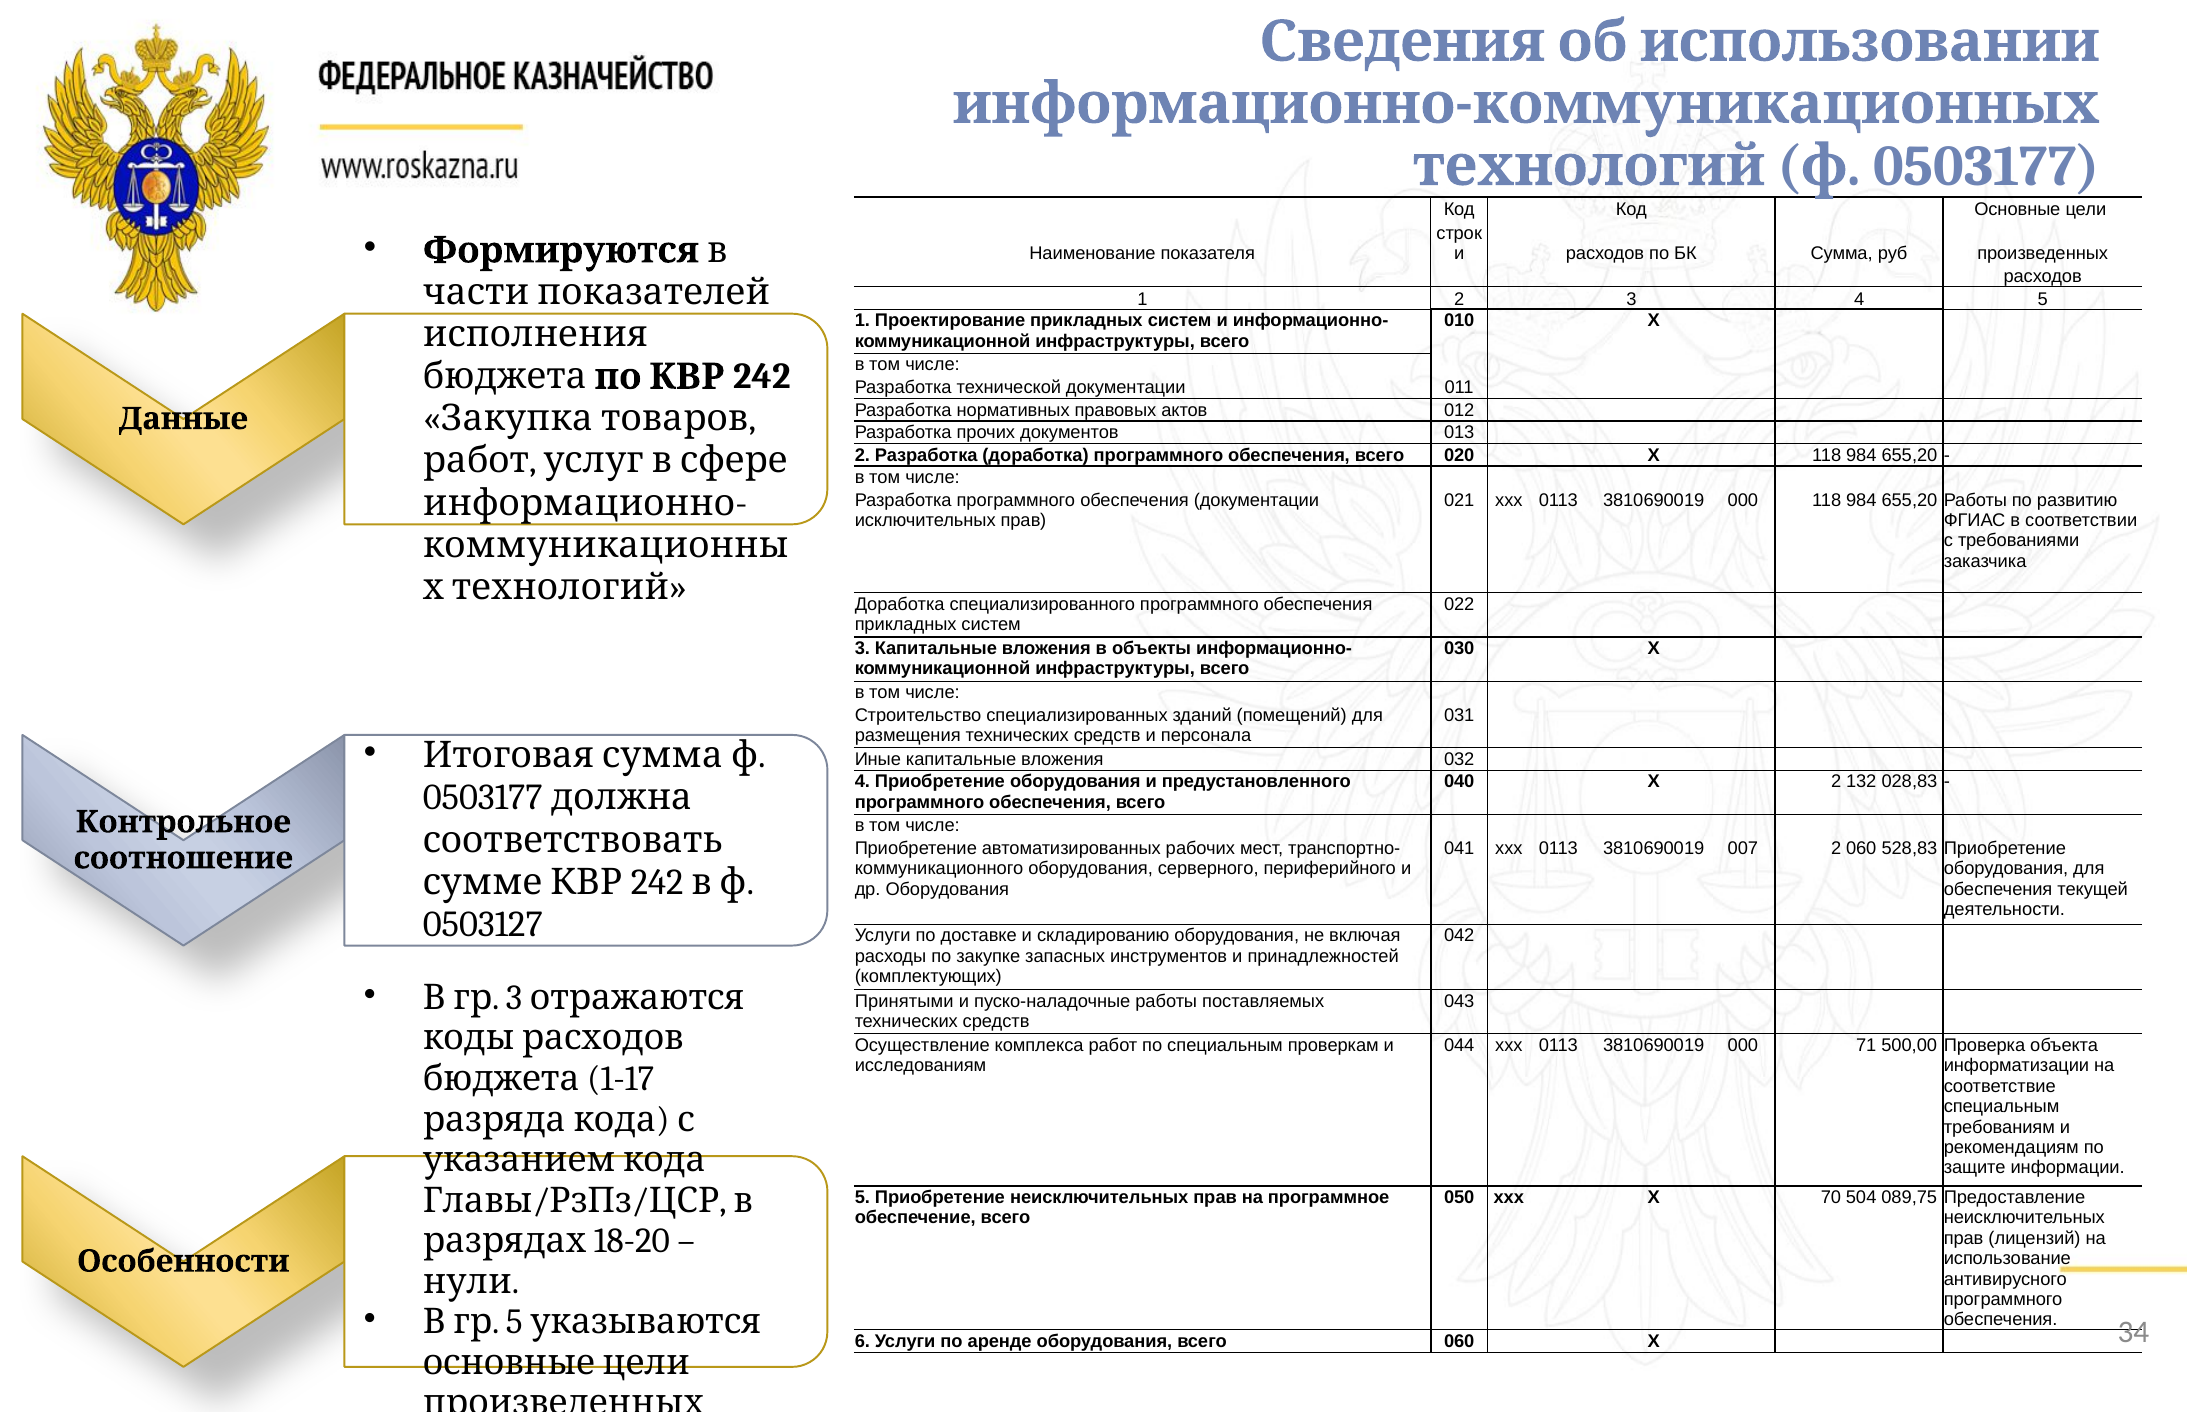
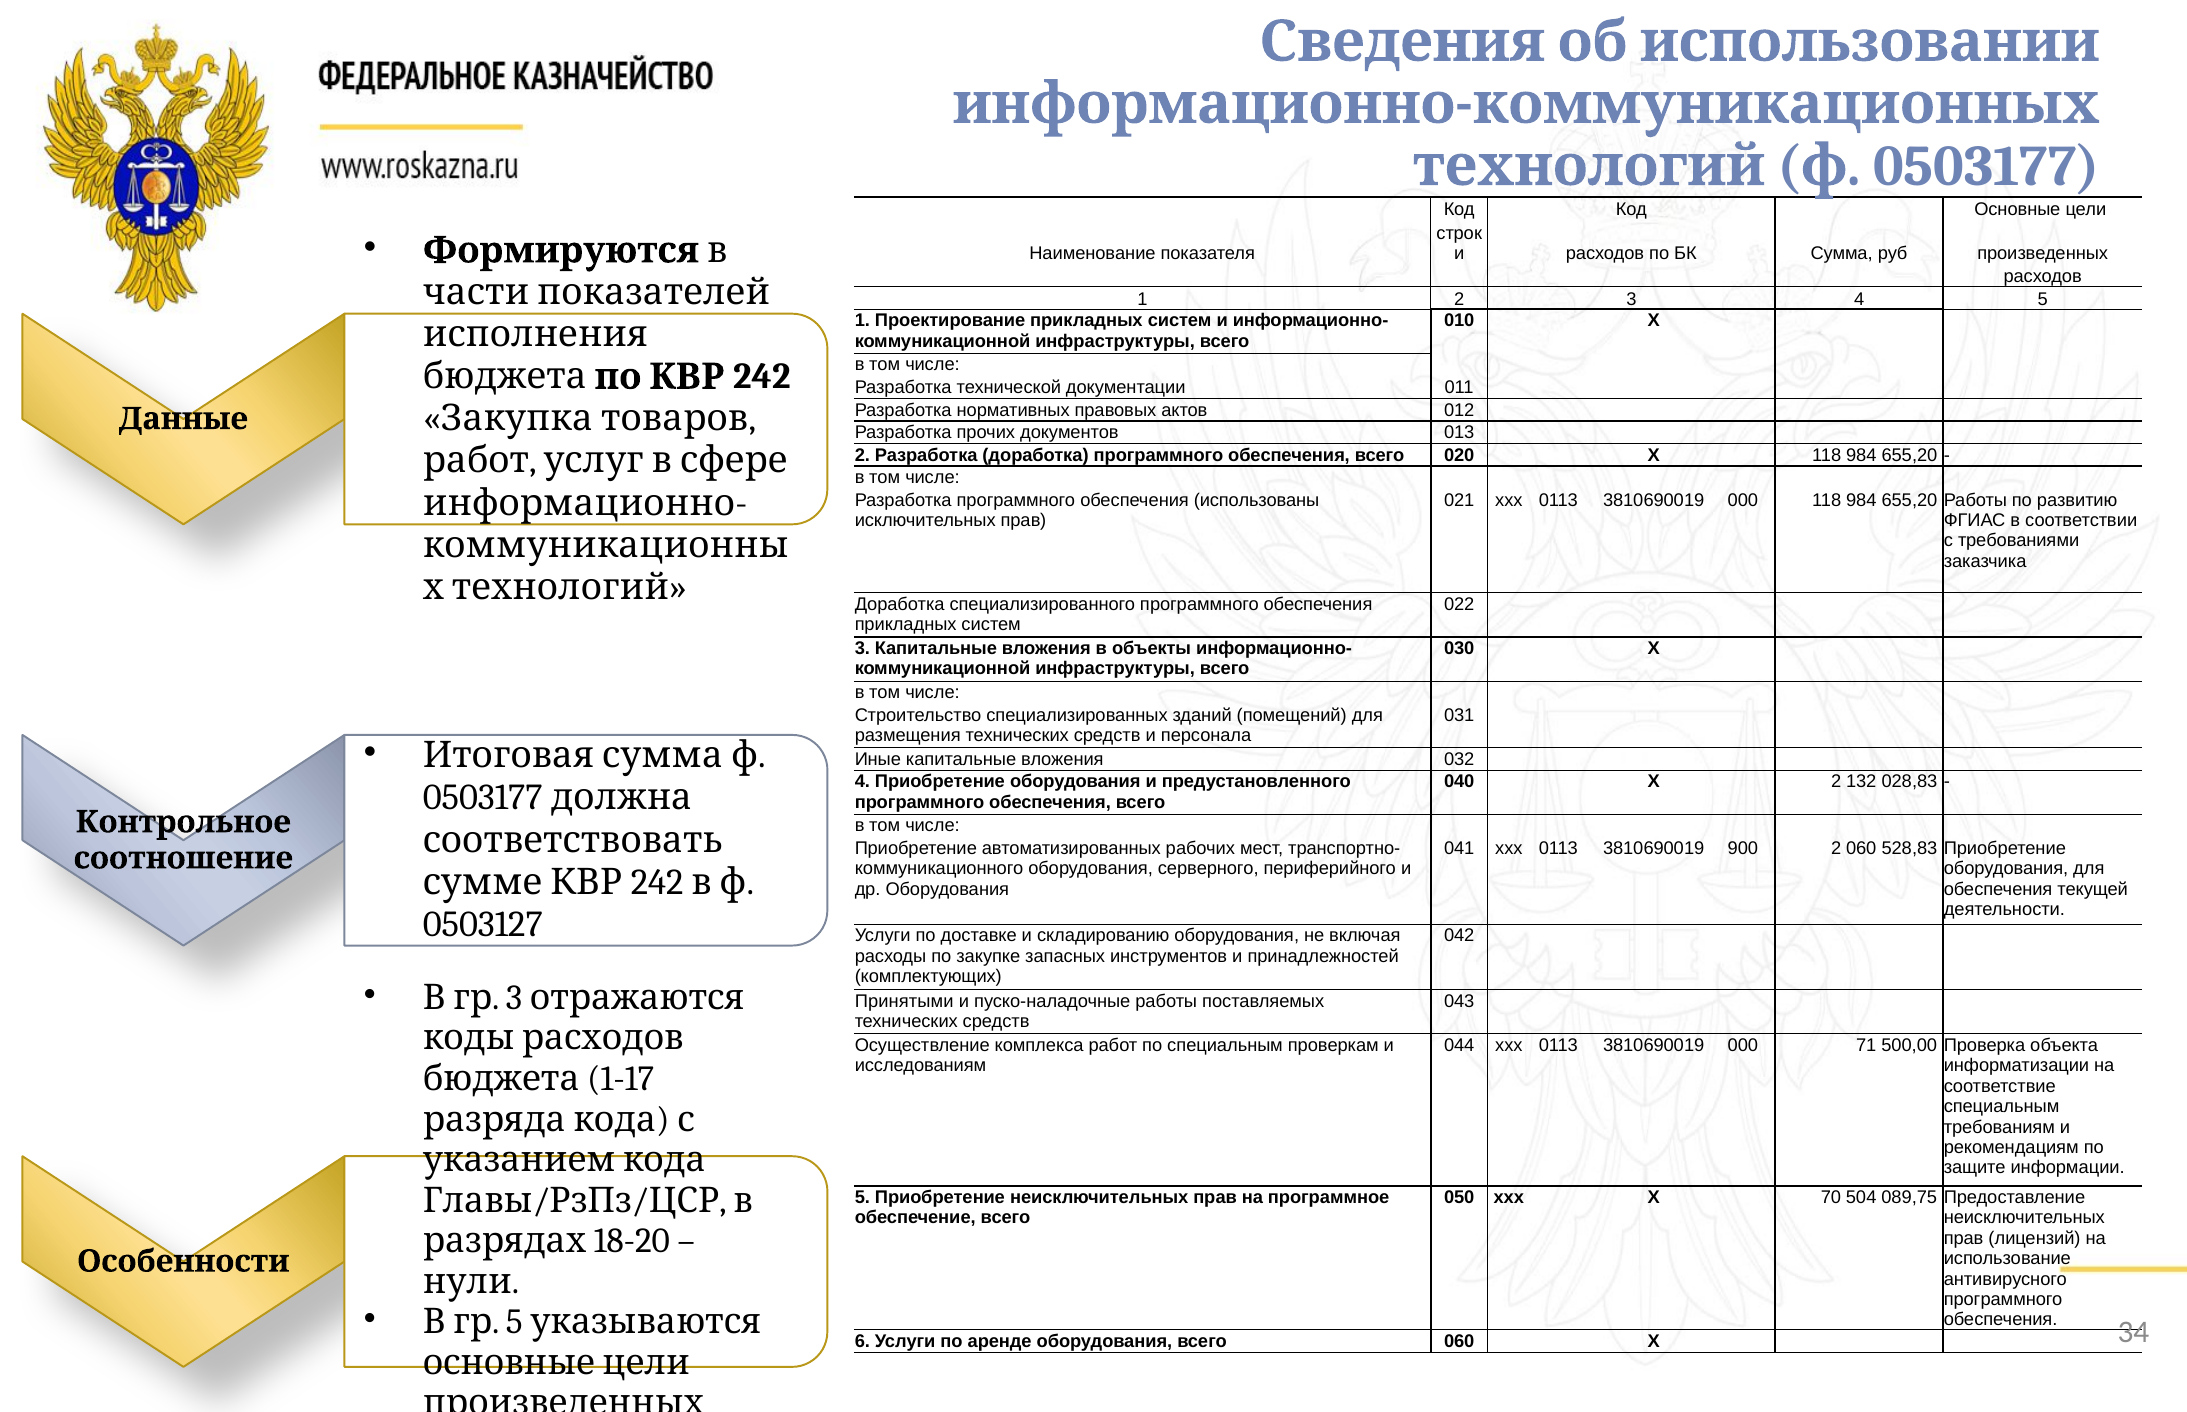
обеспечения документации: документации -> использованы (1257, 500)
007: 007 -> 900 (1743, 848)
